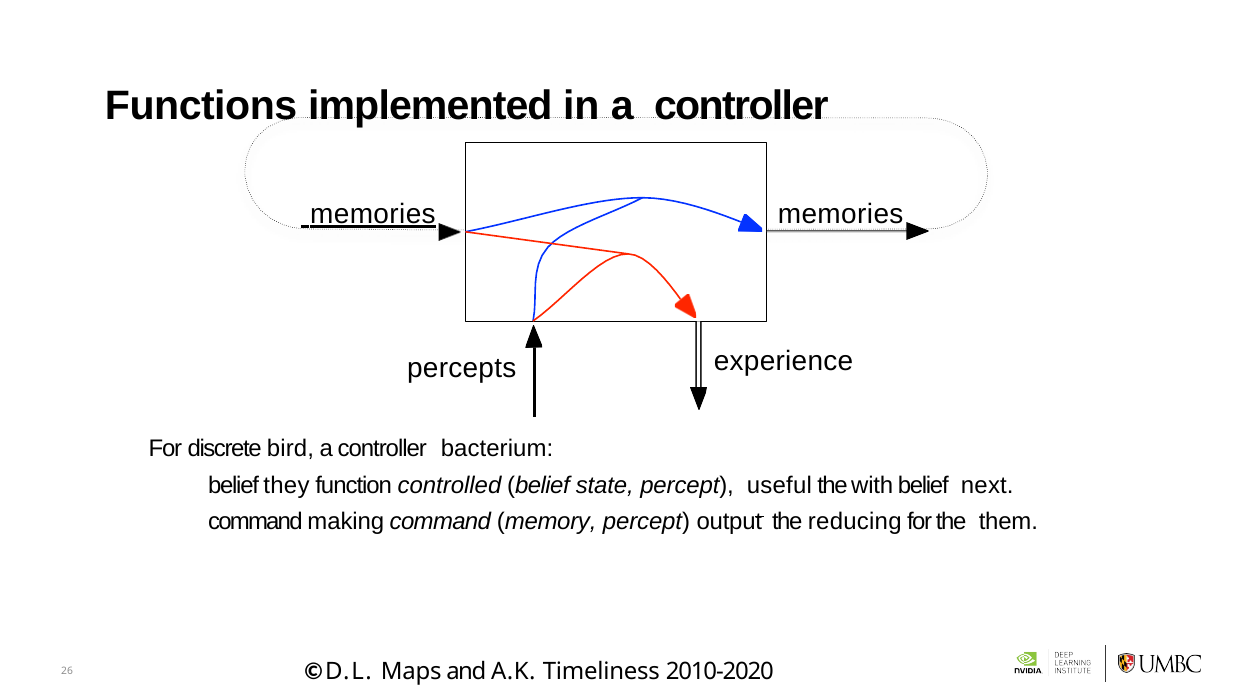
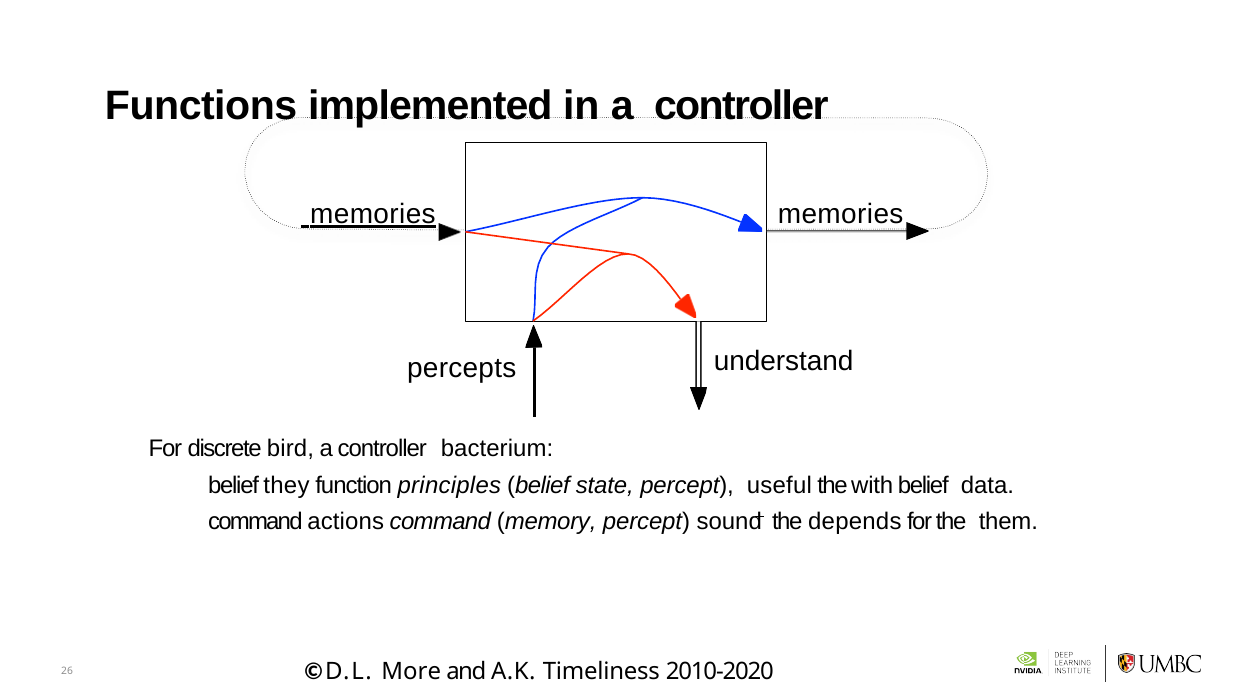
experience: experience -> understand (784, 361)
controlled: controlled -> principles (449, 486)
next: next -> data (987, 486)
making: making -> actions (346, 522)
output: output -> sound (729, 522)
reducing: reducing -> depends (855, 522)
Maps: Maps -> More (411, 672)
